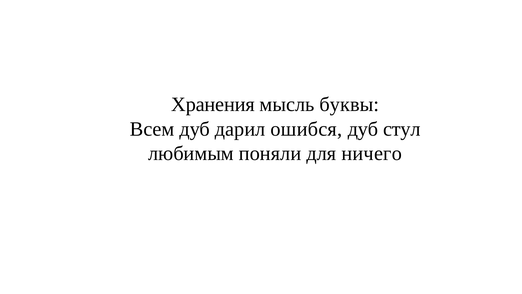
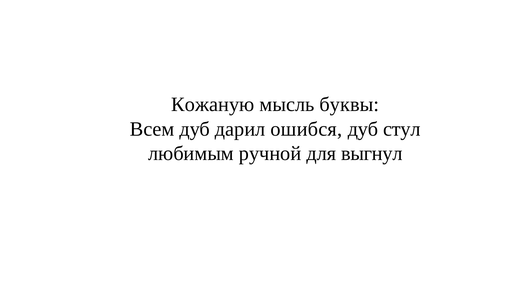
Хранения: Хранения -> Кожаную (213, 104)
поняли: поняли -> ручной (270, 153)
ничего: ничего -> выгнул (372, 153)
